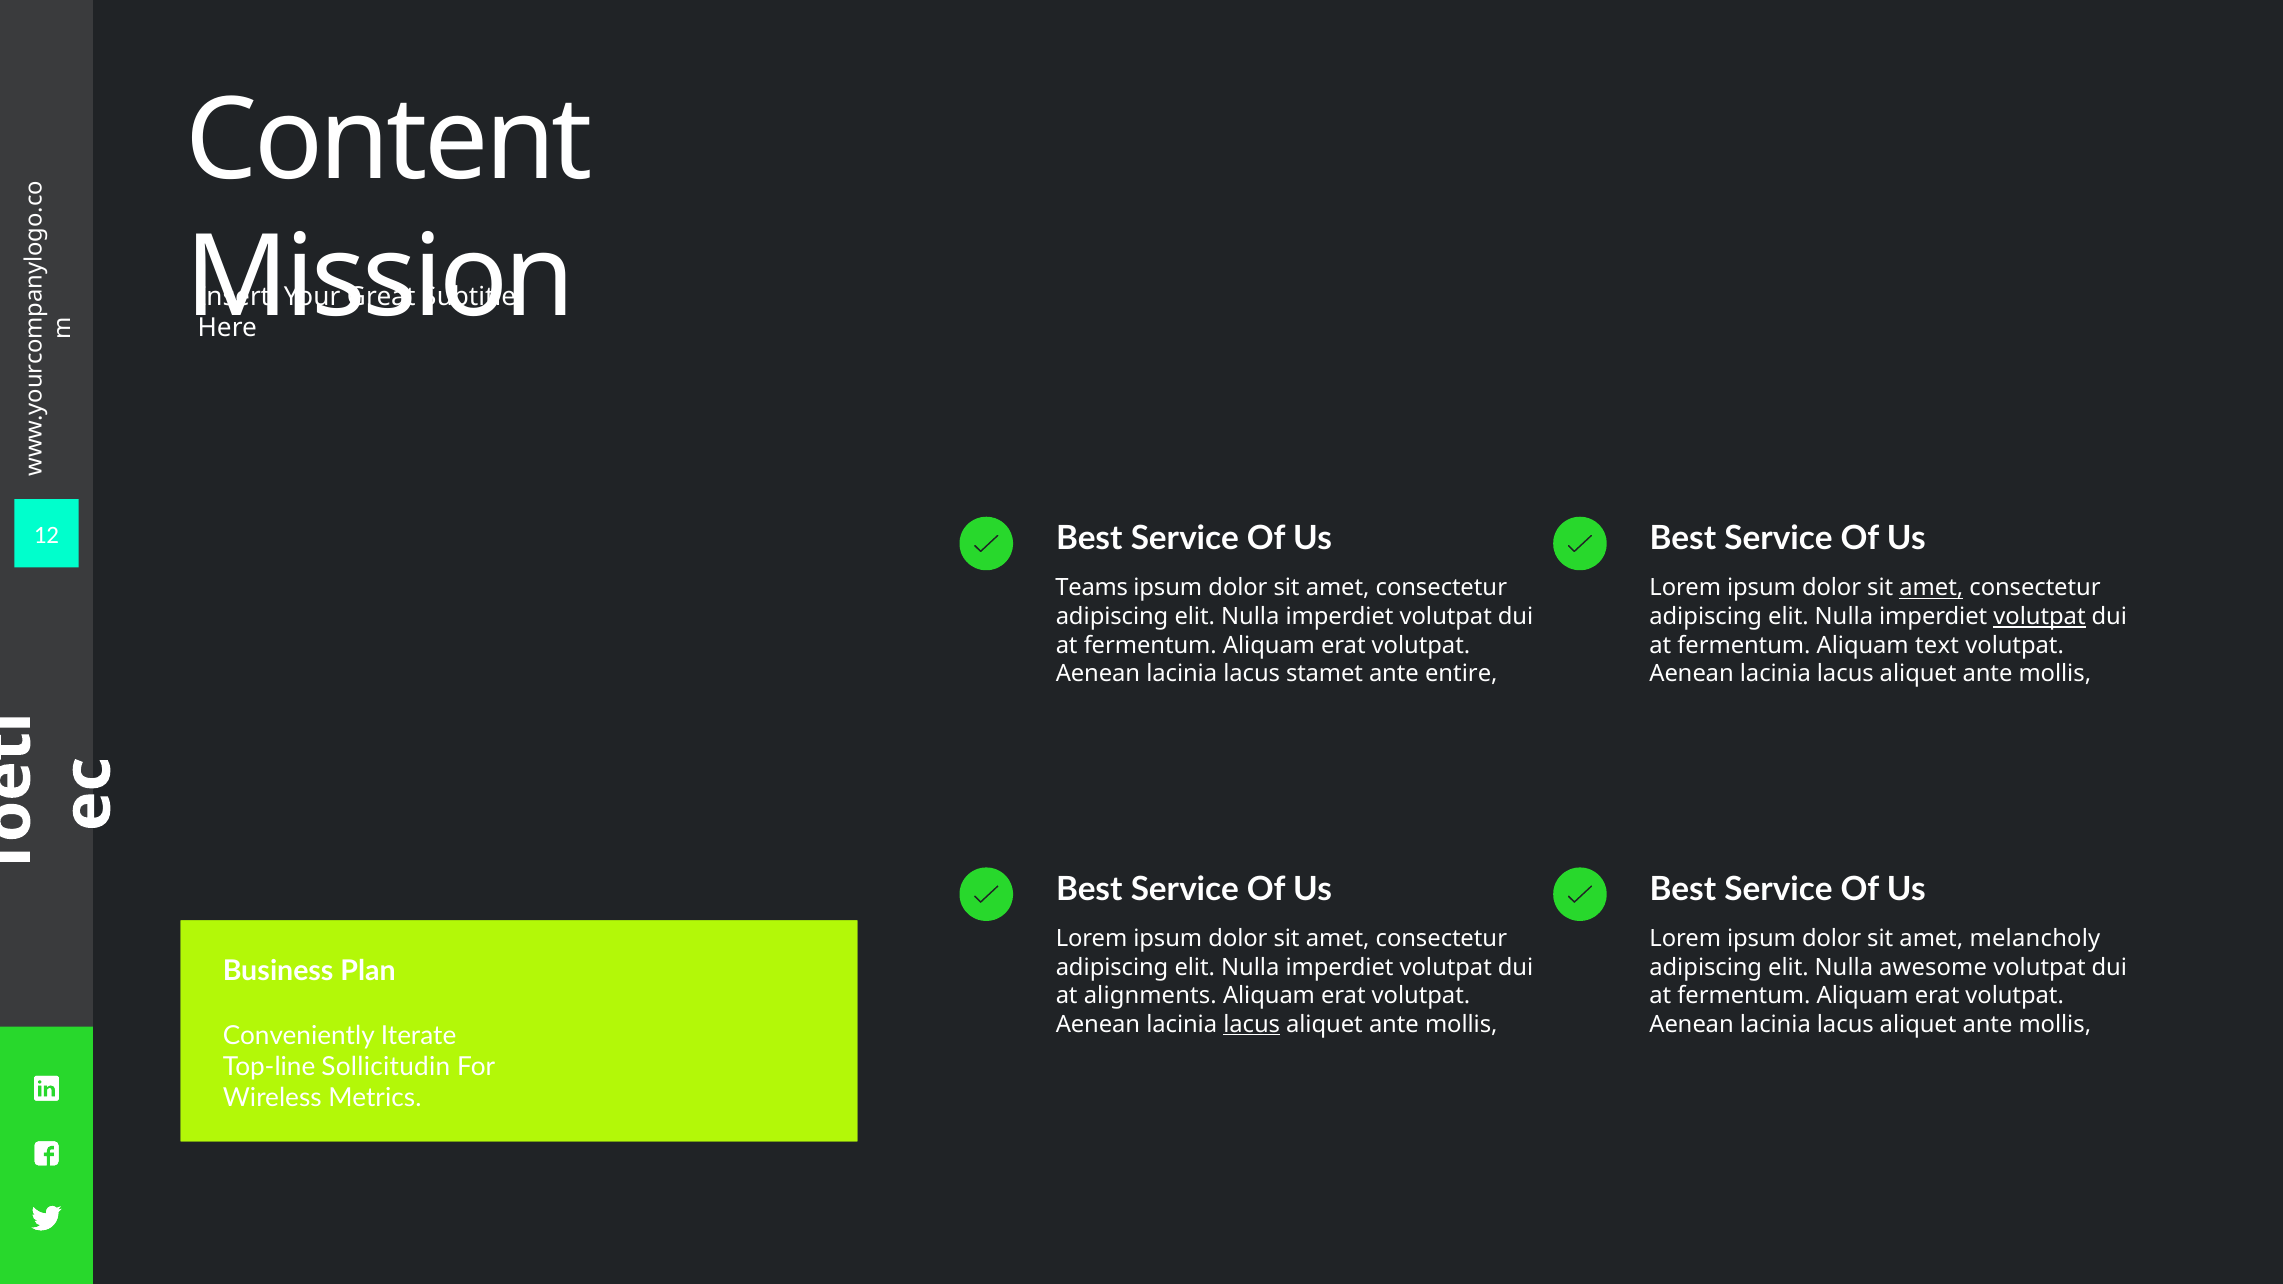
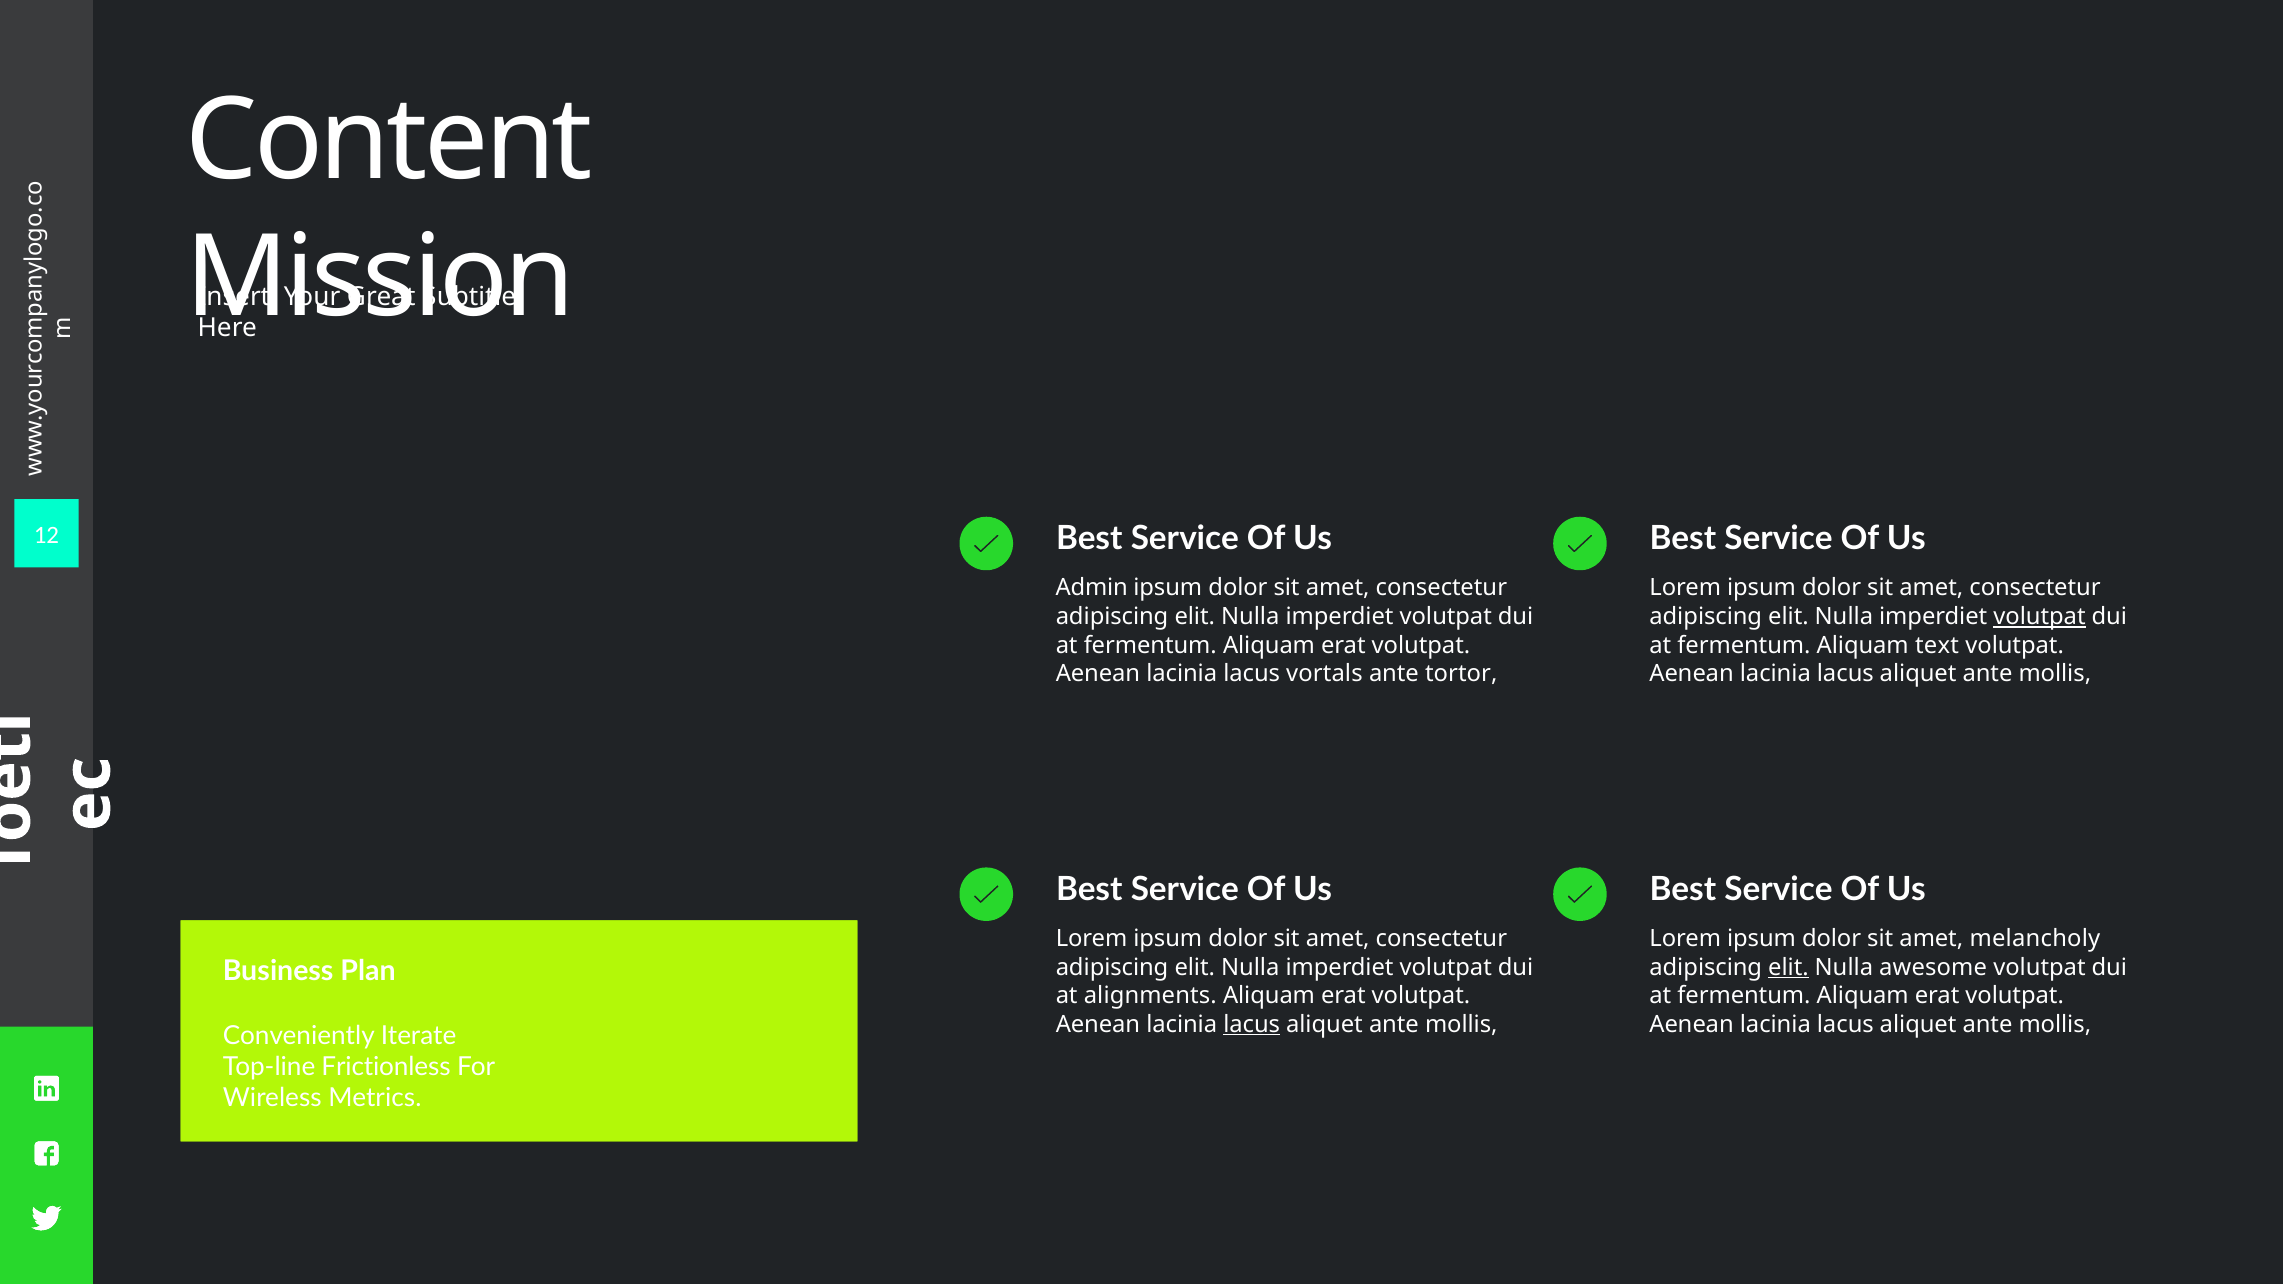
Teams: Teams -> Admin (1092, 588)
amet underline: present -> none (1931, 588)
stamet: stamet -> vortals (1324, 674)
entire: entire -> tortor (1461, 674)
elit underline: none -> present (1789, 968)
Sollicitudin: Sollicitudin -> Frictionless (386, 1067)
